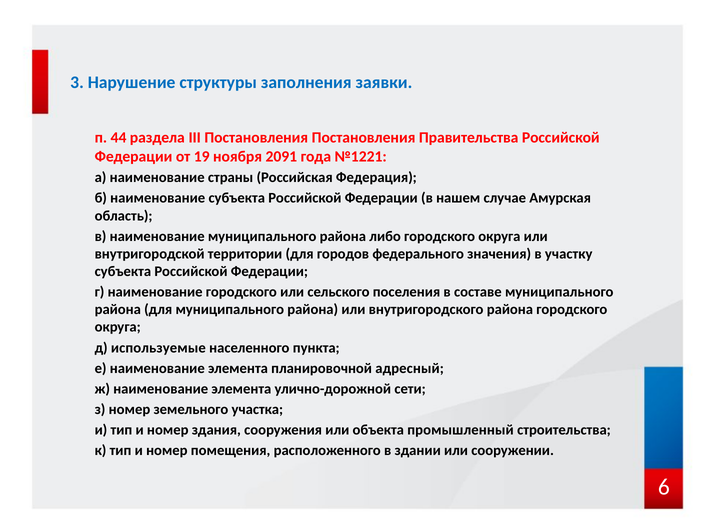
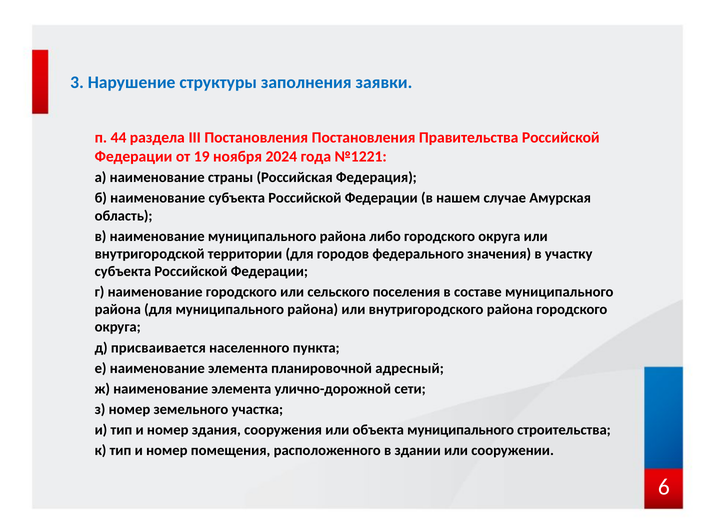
2091: 2091 -> 2024 (281, 156)
используемые: используемые -> присваивается (158, 347)
объекта промышленный: промышленный -> муниципального (461, 429)
